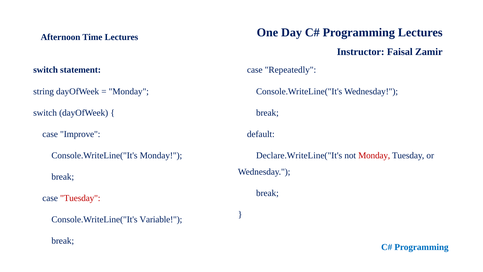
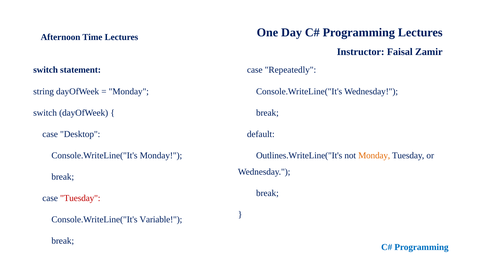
Improve: Improve -> Desktop (80, 134)
Declare.WriteLine("It's: Declare.WriteLine("It's -> Outlines.WriteLine("It's (299, 155)
Monday colour: red -> orange (374, 155)
